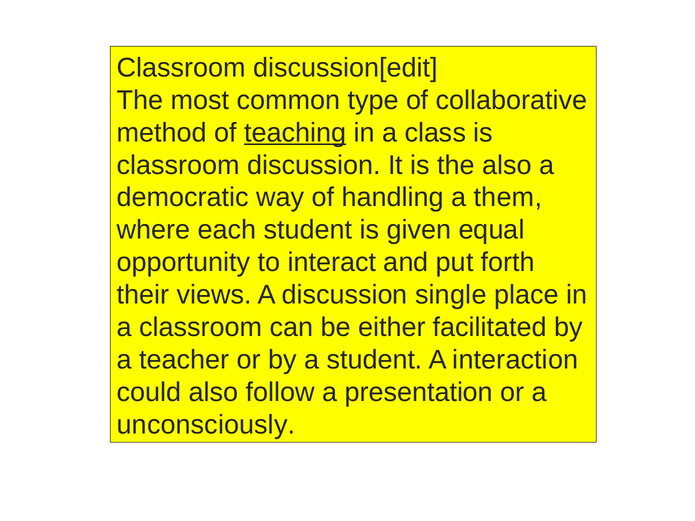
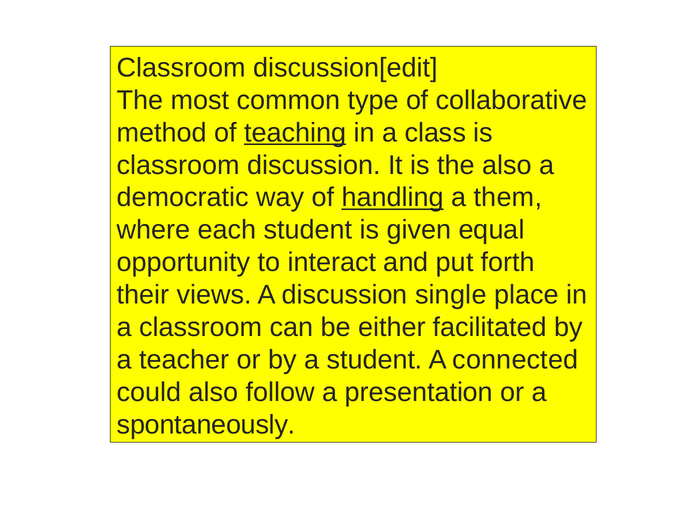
handling underline: none -> present (393, 198)
interaction: interaction -> connected (515, 360)
unconsciously: unconsciously -> spontaneously (206, 425)
